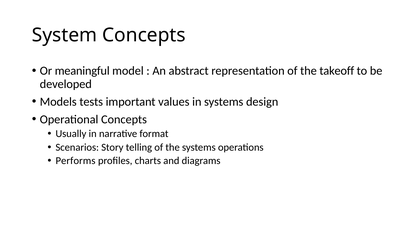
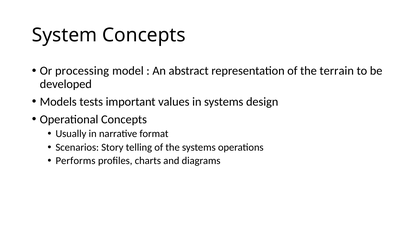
meaningful: meaningful -> processing (82, 71)
takeoff: takeoff -> terrain (337, 71)
